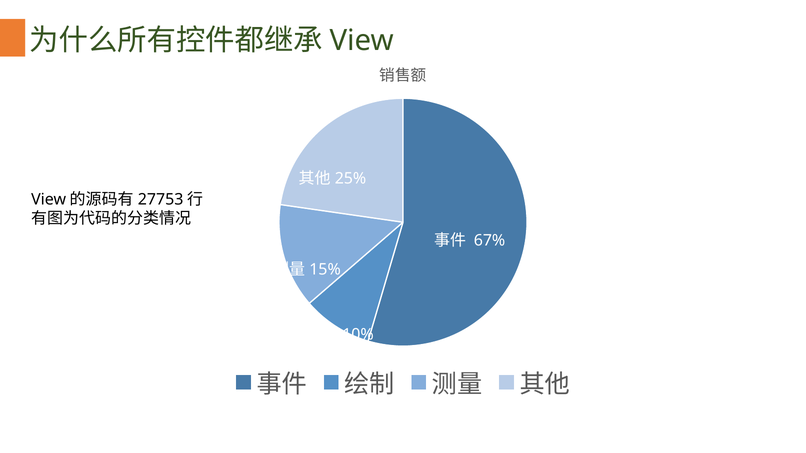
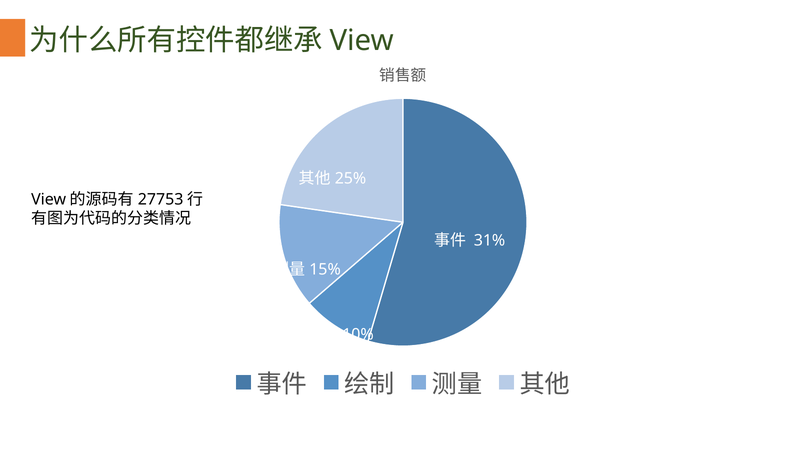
67%: 67% -> 31% (490, 241)
